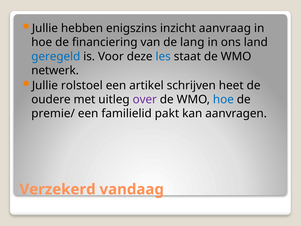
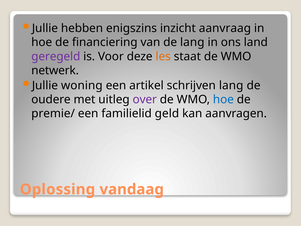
geregeld colour: blue -> purple (56, 56)
les colour: blue -> orange (163, 56)
rolstoel: rolstoel -> woning (82, 85)
schrijven heet: heet -> lang (231, 85)
pakt: pakt -> geld (167, 113)
Verzekerd: Verzekerd -> Oplossing (57, 189)
